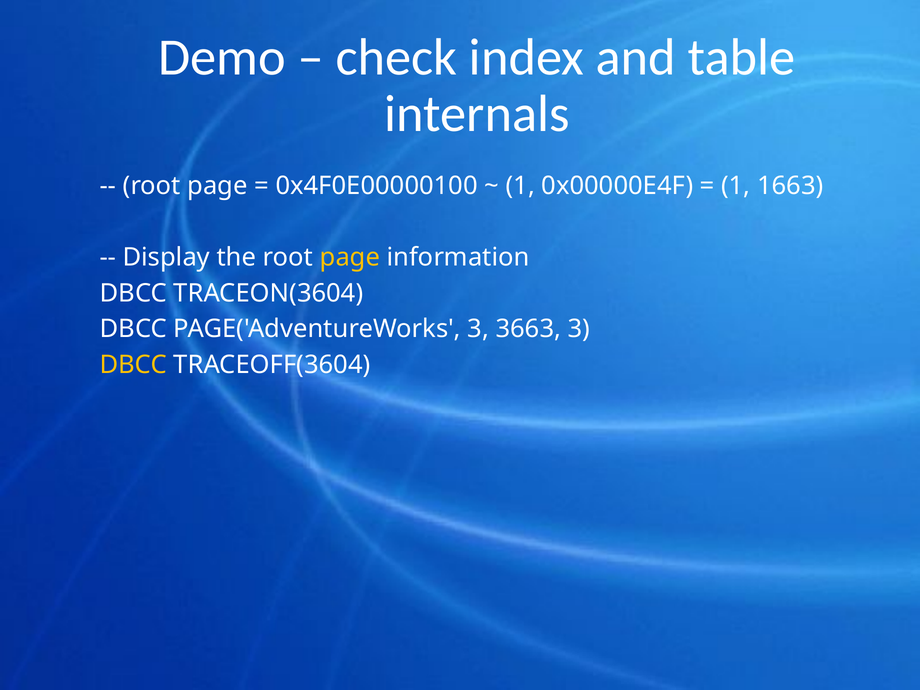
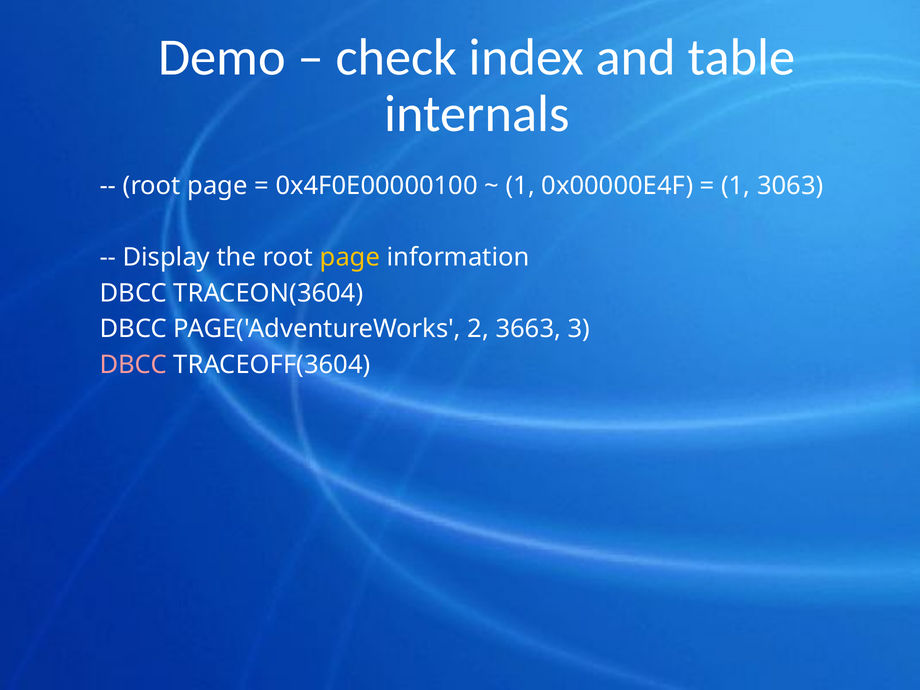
1663: 1663 -> 3063 (790, 186)
PAGE('AdventureWorks 3: 3 -> 2 (478, 329)
DBCC colour: yellow -> pink (133, 365)
